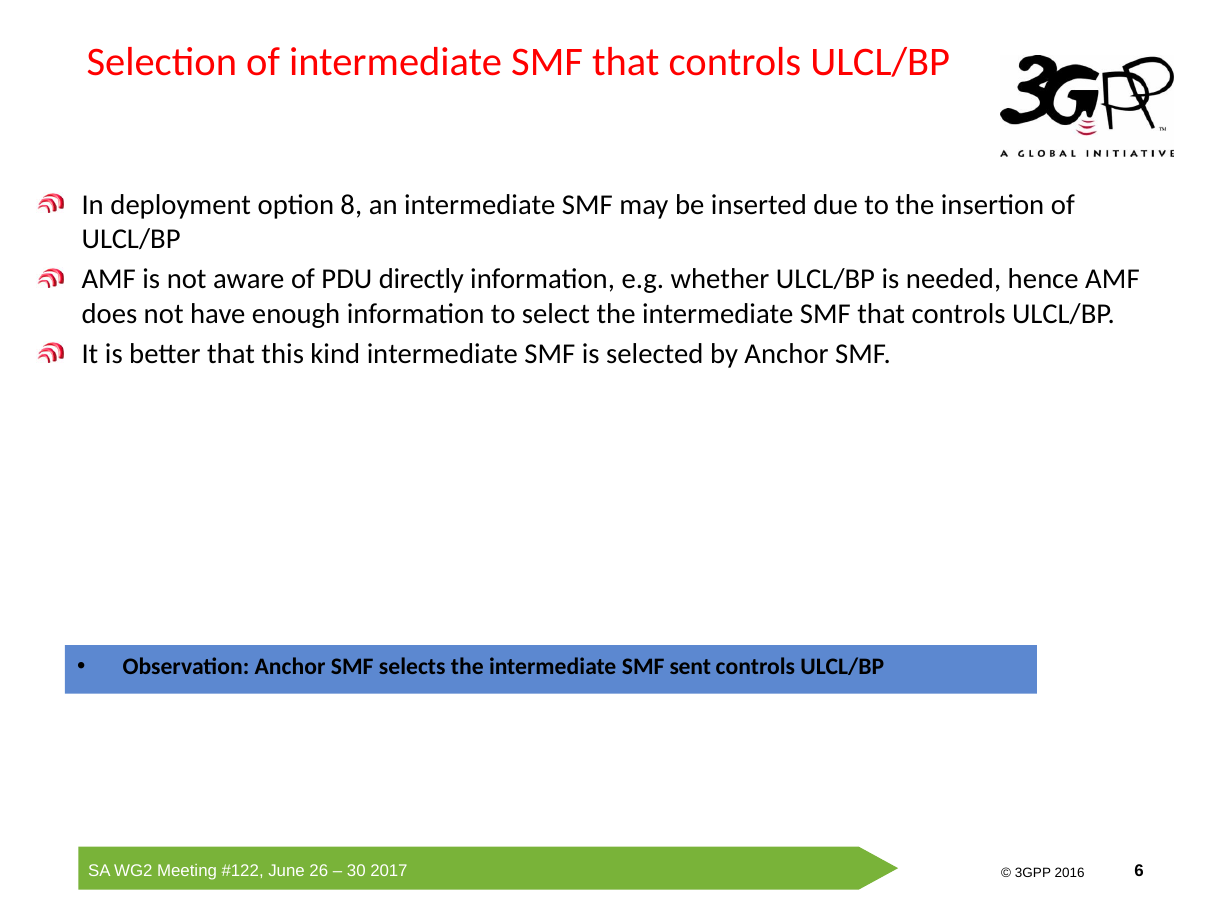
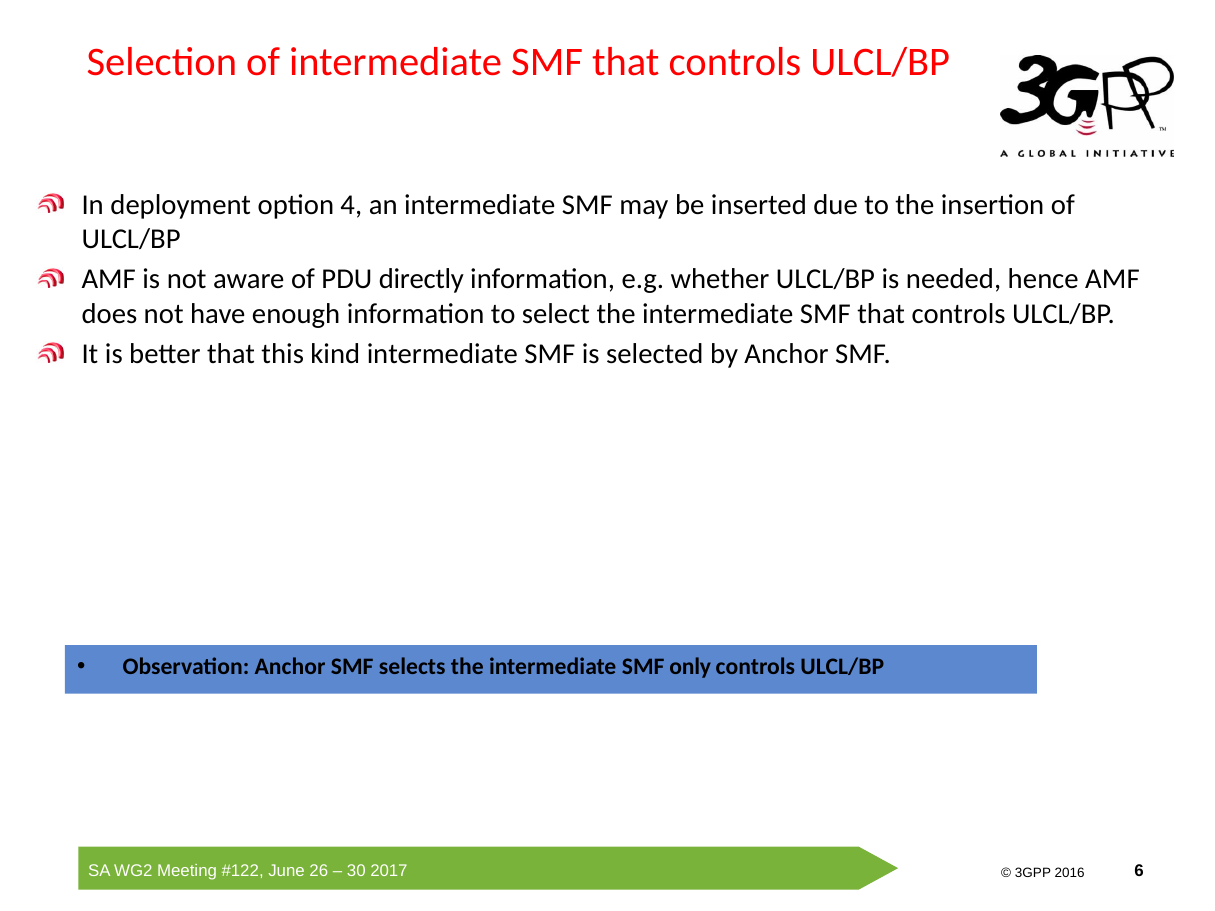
8: 8 -> 4 (351, 205)
sent: sent -> only (690, 667)
